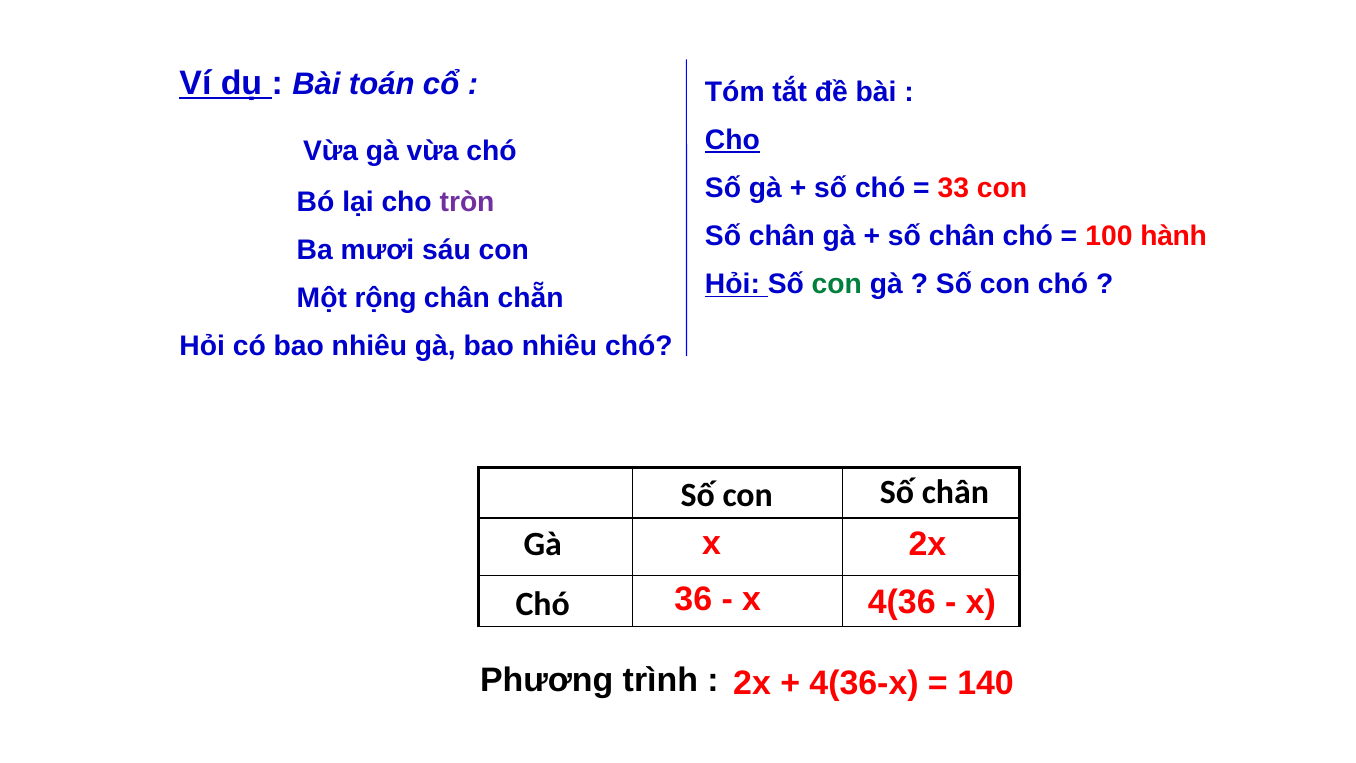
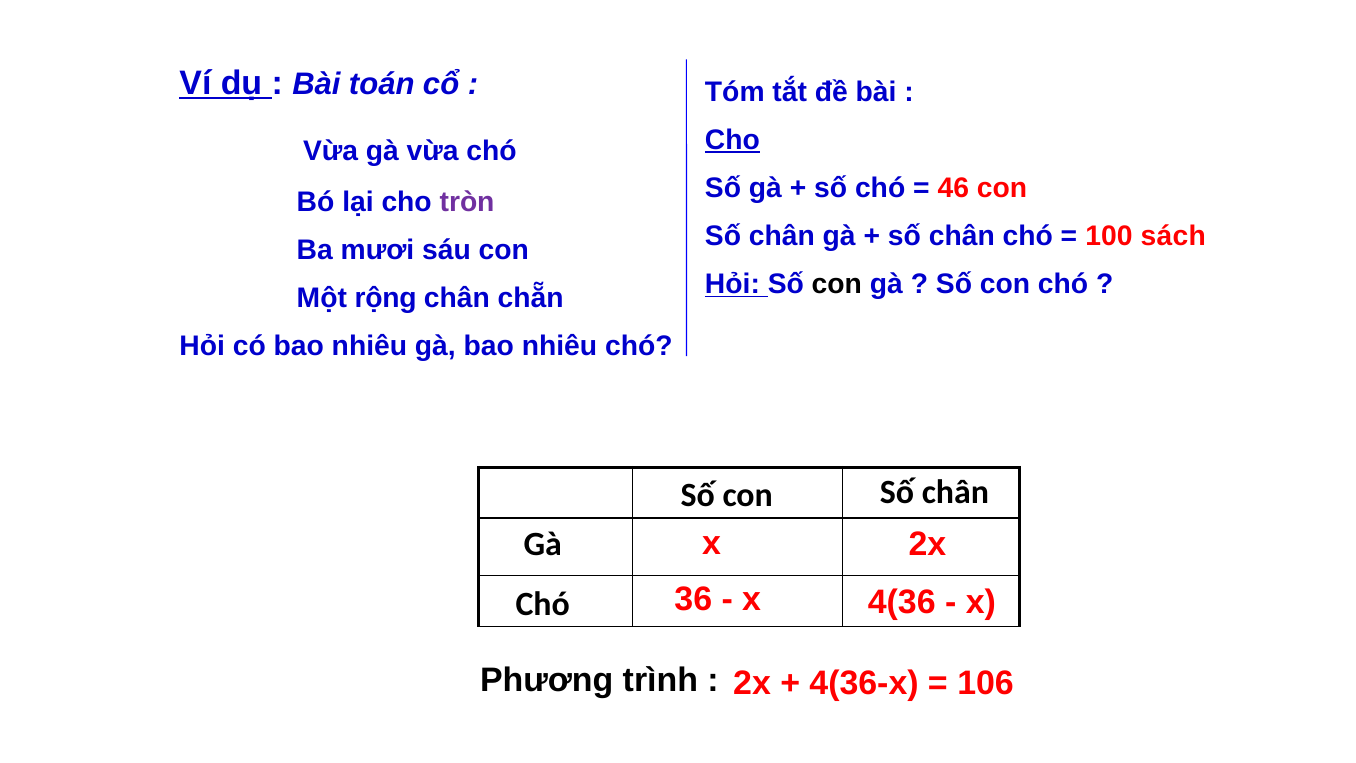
33: 33 -> 46 (953, 188)
hành: hành -> sách (1173, 236)
con colour: green -> black (837, 284)
140: 140 -> 106 (986, 683)
